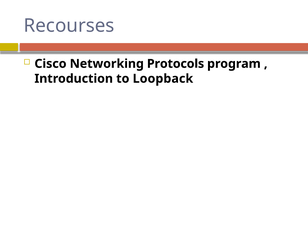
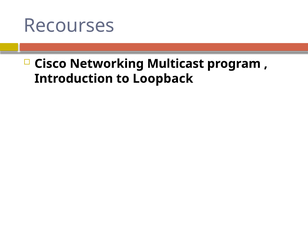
Protocols: Protocols -> Multicast (176, 64)
